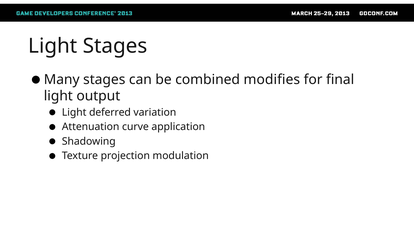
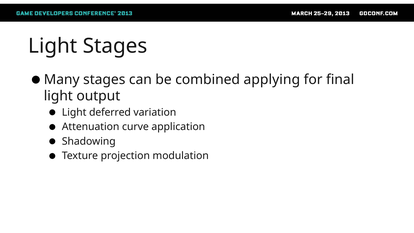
modifies: modifies -> applying (272, 79)
